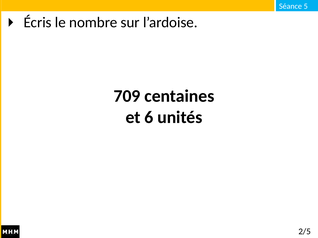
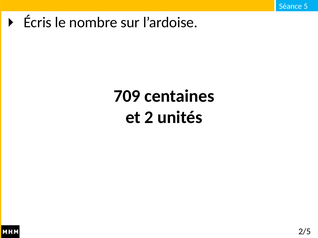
6: 6 -> 2 (149, 118)
